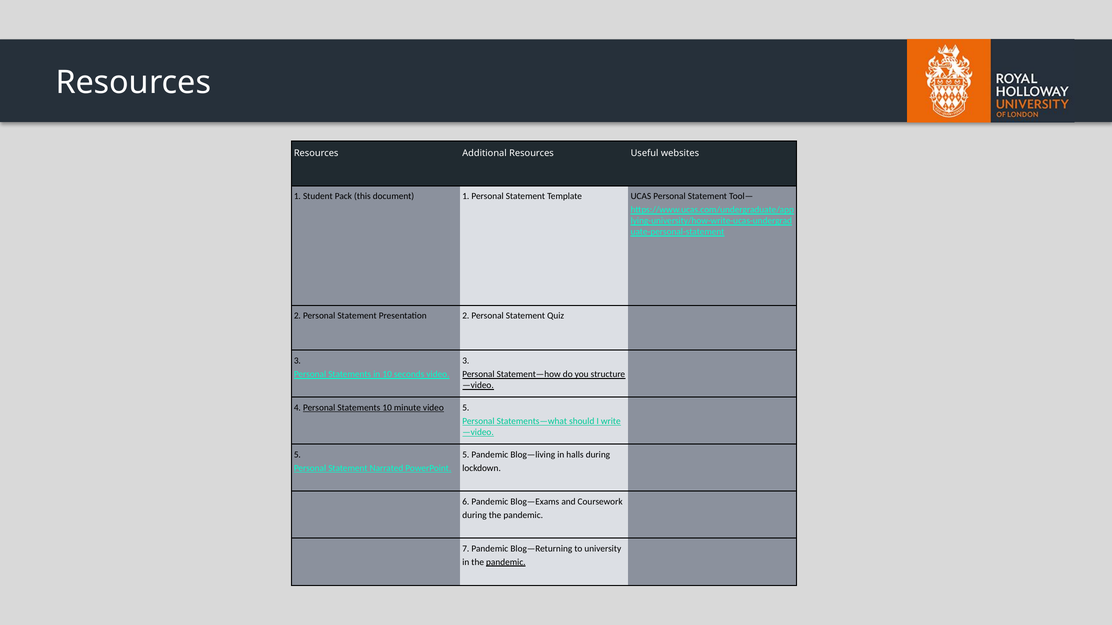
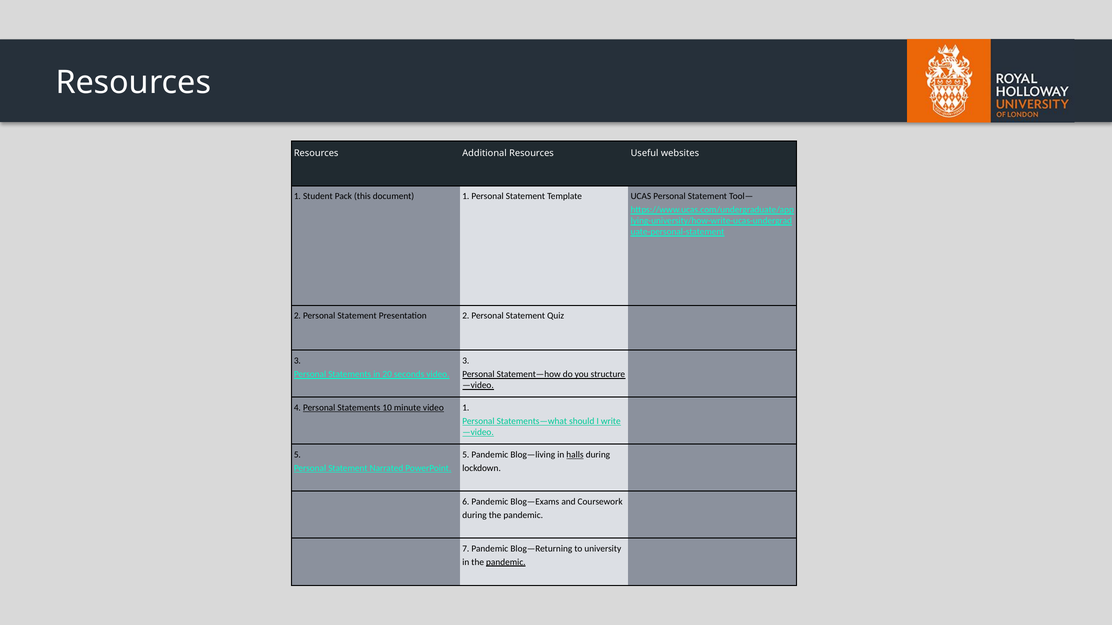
in 10: 10 -> 20 (387, 375)
video 5: 5 -> 1 (466, 408)
halls underline: none -> present (575, 455)
